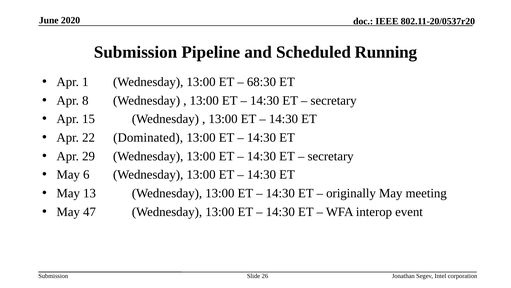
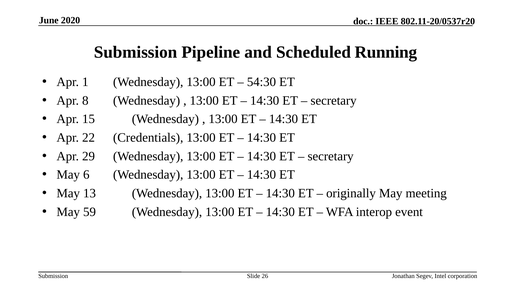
68:30: 68:30 -> 54:30 (261, 82)
Dominated: Dominated -> Credentials (148, 137)
47: 47 -> 59 (90, 211)
